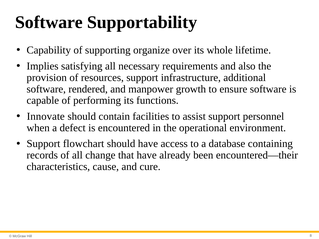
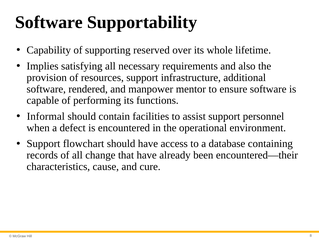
organize: organize -> reserved (151, 50)
growth: growth -> mentor (191, 89)
Innovate: Innovate -> Informal (46, 116)
